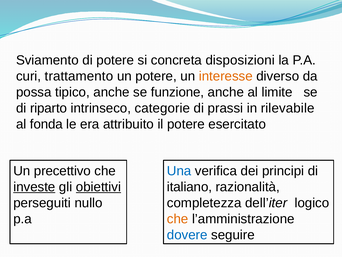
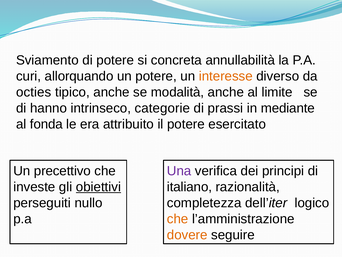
disposizioni: disposizioni -> annullabilità (240, 60)
trattamento: trattamento -> allorquando (79, 76)
possa: possa -> octies (34, 92)
funzione: funzione -> modalità (178, 92)
riparto: riparto -> hanno (48, 108)
rilevabile: rilevabile -> mediante (288, 108)
Una colour: blue -> purple (179, 171)
investe underline: present -> none (34, 187)
dovere colour: blue -> orange (187, 234)
